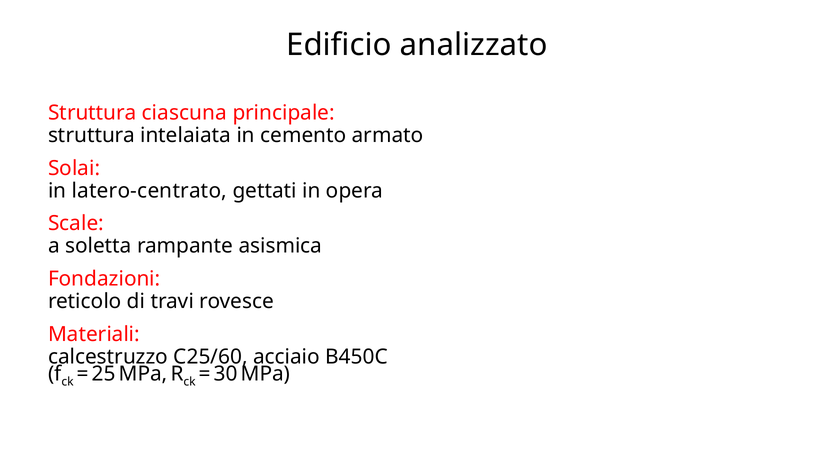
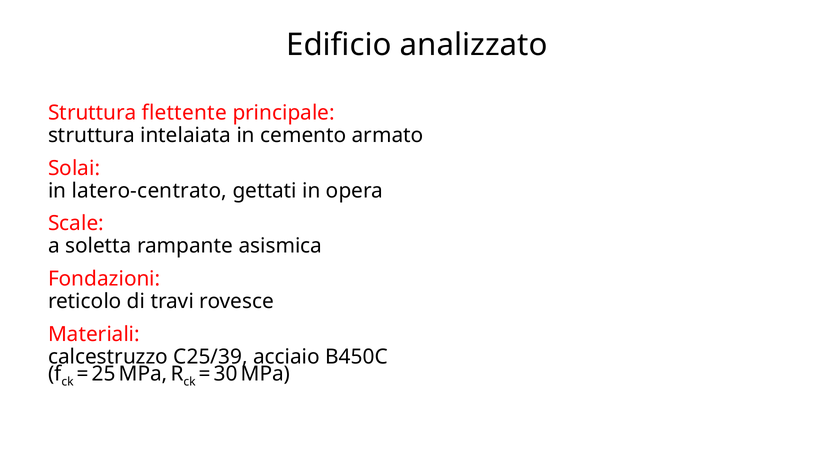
ciascuna: ciascuna -> flettente (184, 113)
C25/60: C25/60 -> C25/39 (211, 357)
